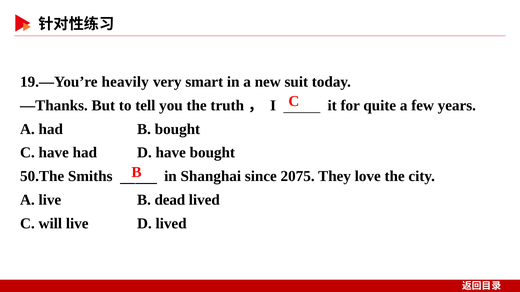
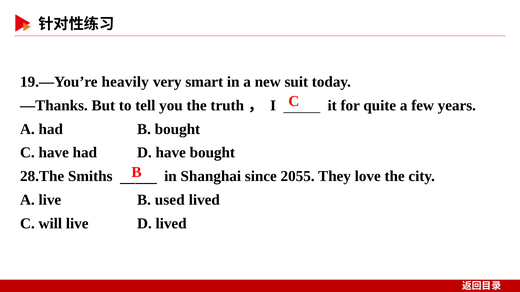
50.The: 50.The -> 28.The (42, 177)
2075: 2075 -> 2055 (298, 177)
dead: dead -> used (170, 200)
